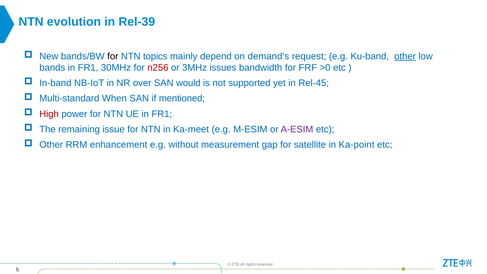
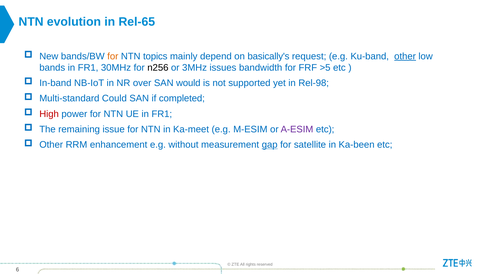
Rel-39: Rel-39 -> Rel-65 (137, 22)
for colour: black -> orange (113, 56)
demand's: demand's -> basically's (268, 56)
n256 colour: red -> black (158, 68)
>0: >0 -> >5 (325, 68)
Rel-45: Rel-45 -> Rel-98 (314, 83)
When: When -> Could (114, 98)
mentioned: mentioned -> completed (182, 98)
gap underline: none -> present (270, 145)
Ka-point: Ka-point -> Ka-been (357, 145)
